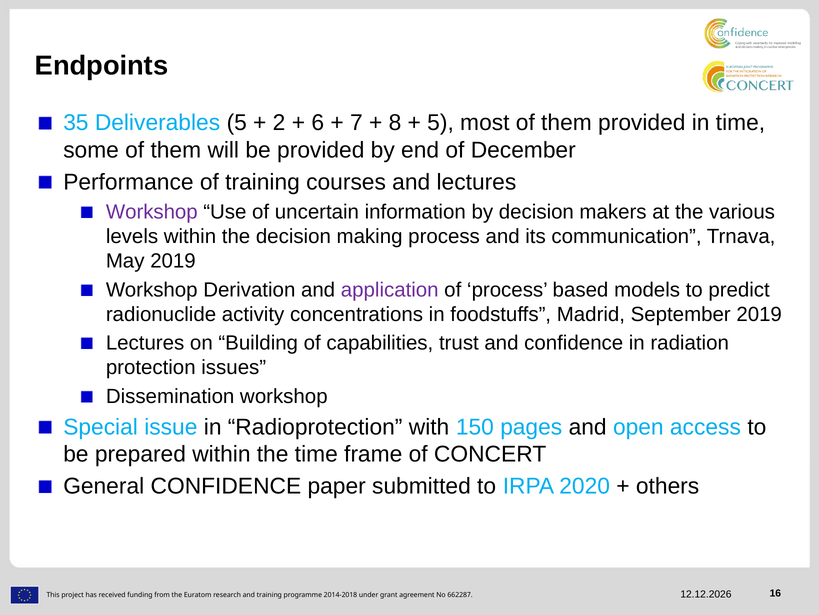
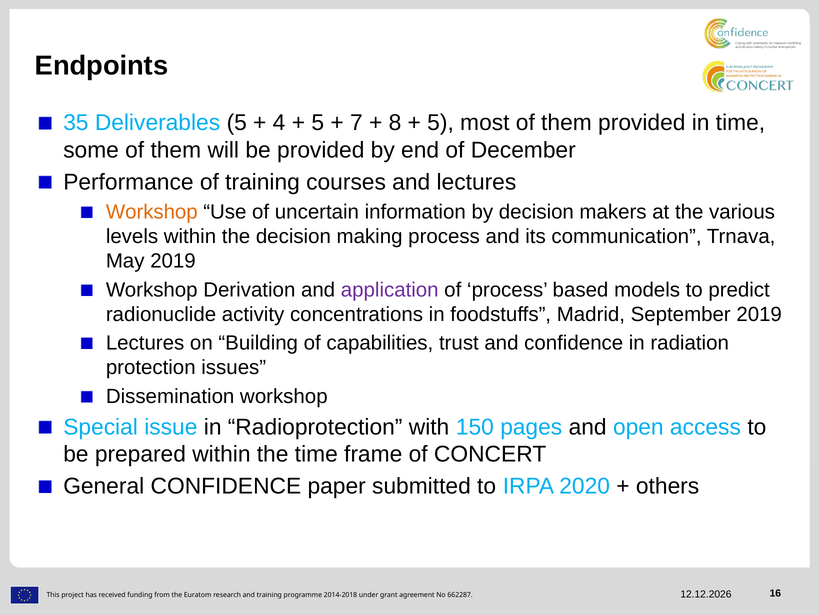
2: 2 -> 4 (279, 123)
6: 6 -> 5 (318, 123)
Workshop colour: purple -> orange (152, 212)
